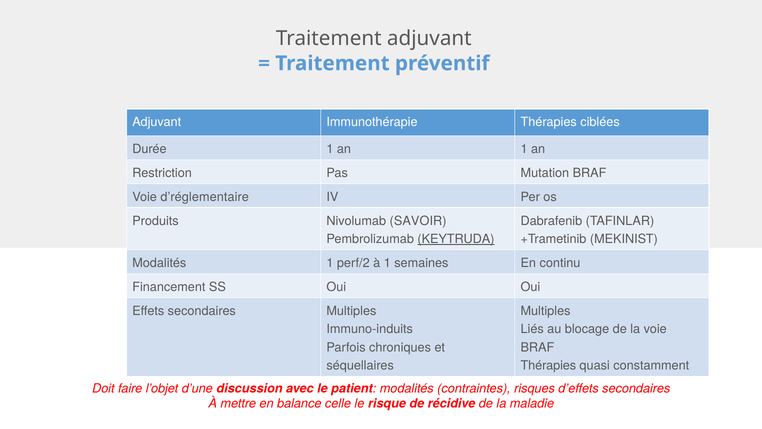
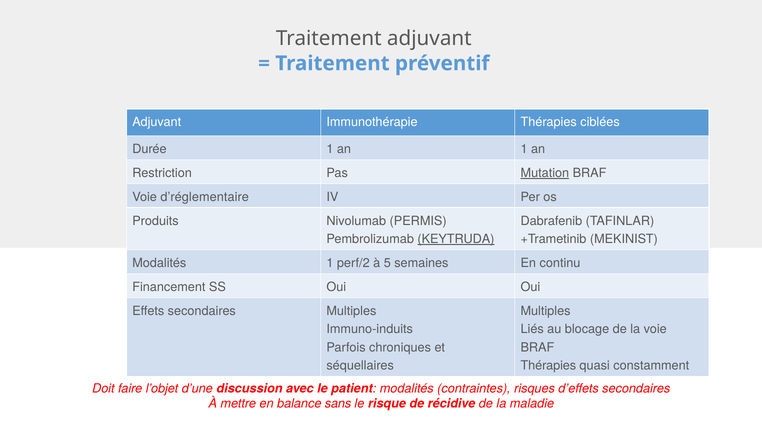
Mutation underline: none -> present (545, 173)
SAVOIR: SAVOIR -> PERMIS (418, 221)
à 1: 1 -> 5 (387, 263)
celle: celle -> sans (338, 403)
